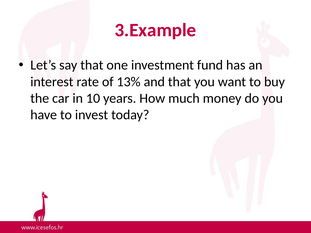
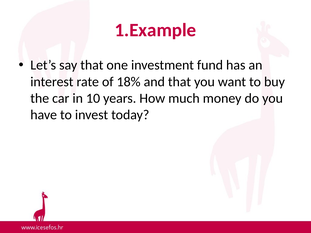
3.Example: 3.Example -> 1.Example (155, 30)
13%: 13% -> 18% (129, 82)
